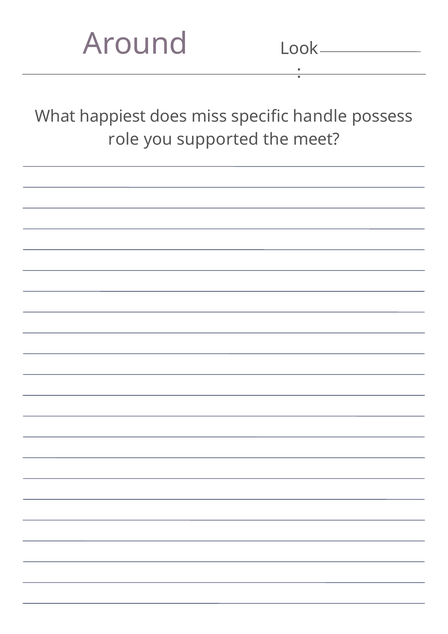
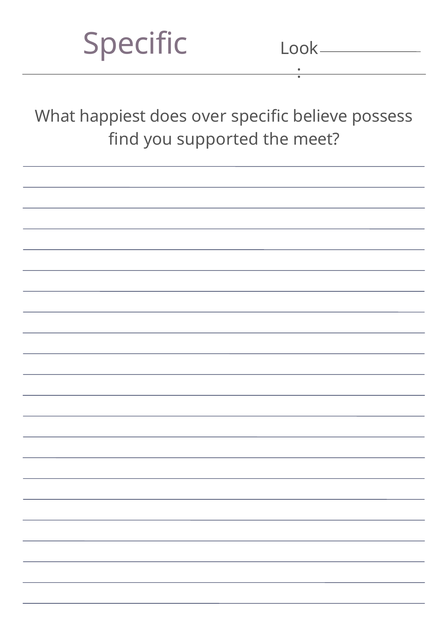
Around: Around -> Specific (135, 44)
miss: miss -> over (209, 116)
handle: handle -> believe (320, 116)
role: role -> find (124, 139)
